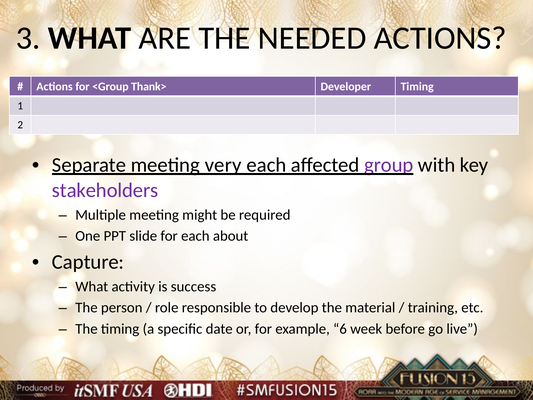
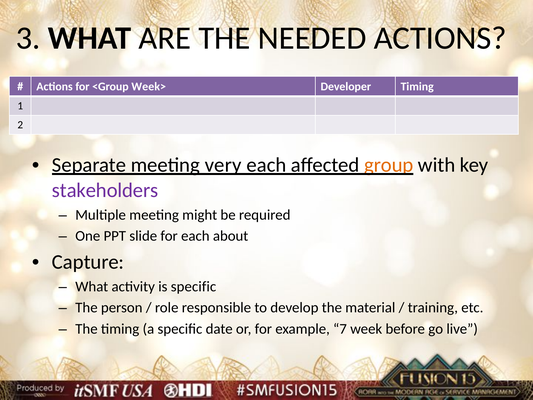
Thank>: Thank> -> Week> (149, 86)
group colour: purple -> orange (389, 165)
is success: success -> specific (193, 286)
6: 6 -> 7 (340, 329)
